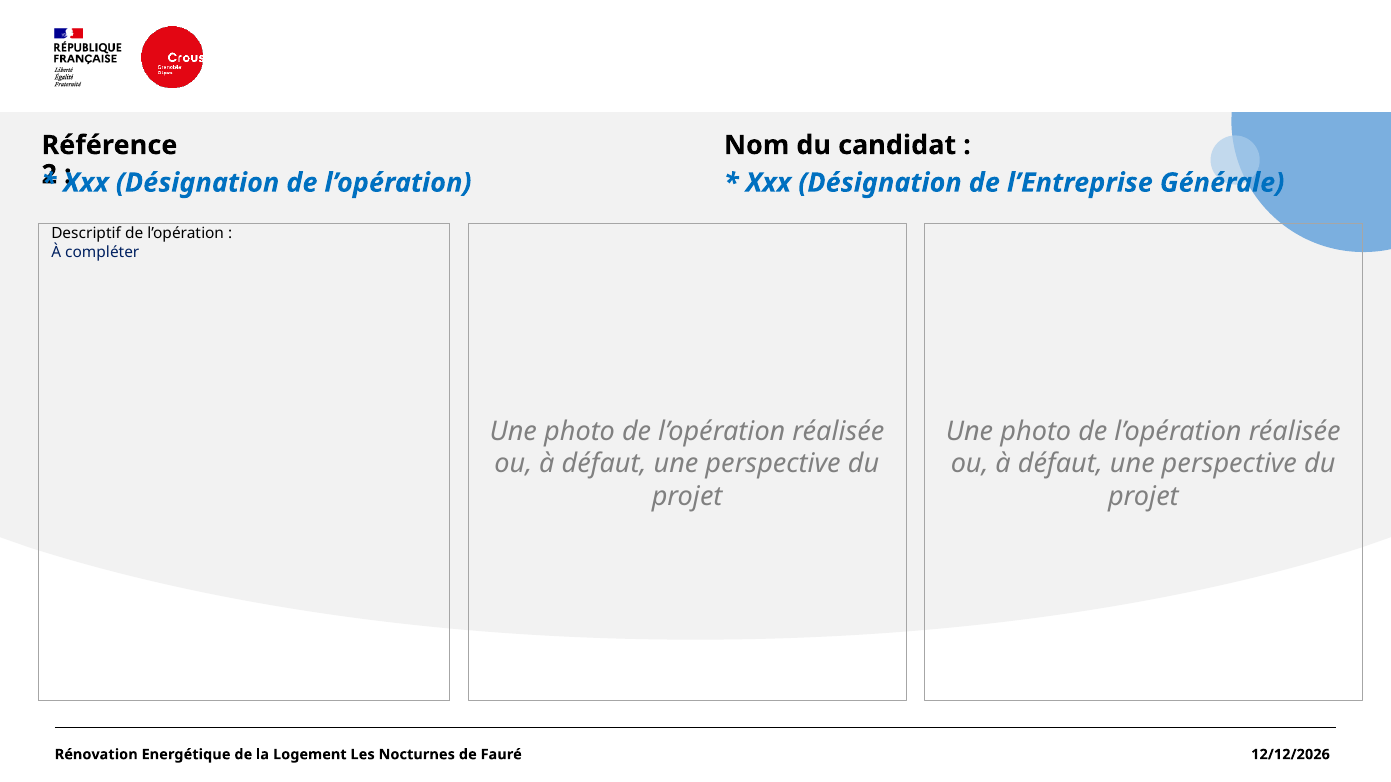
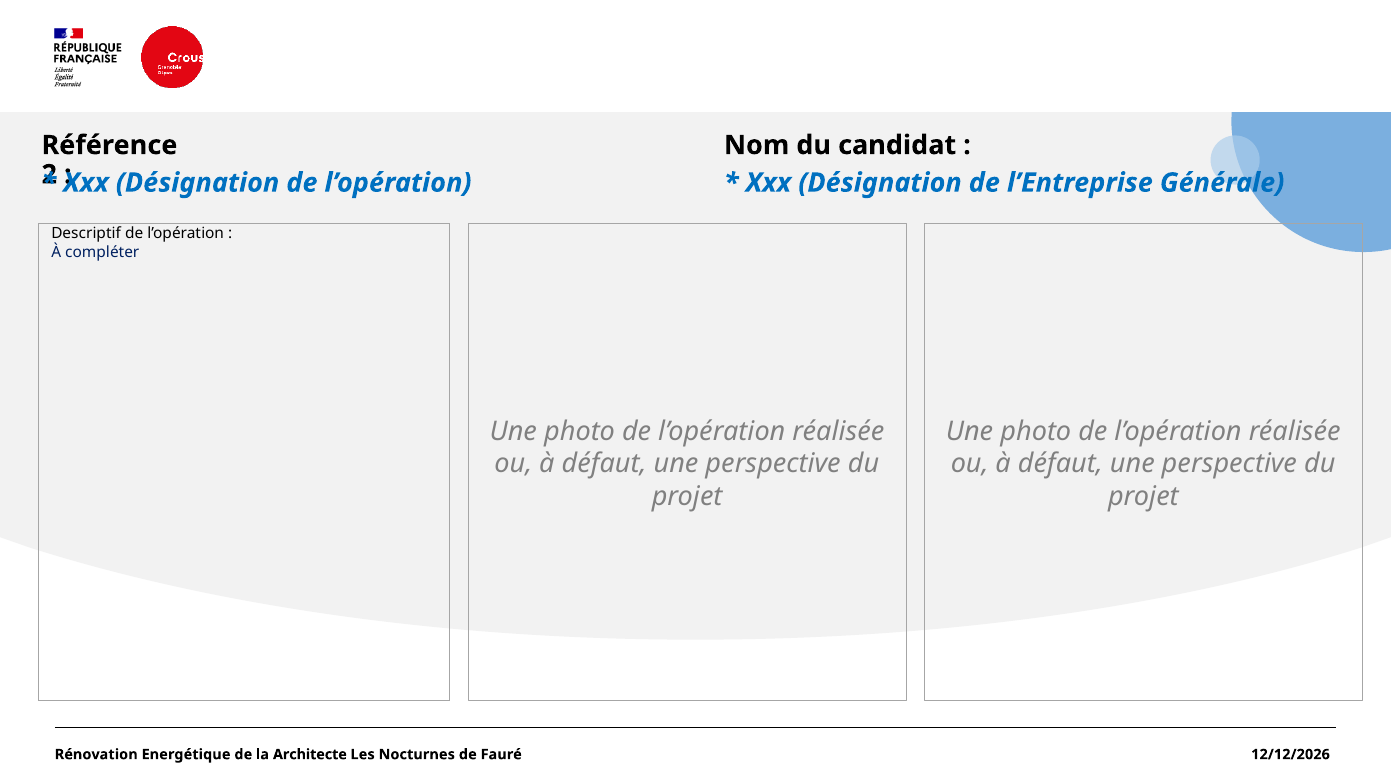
Logement: Logement -> Architecte (310, 755)
